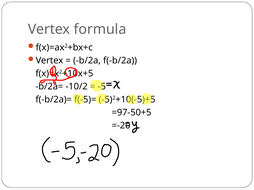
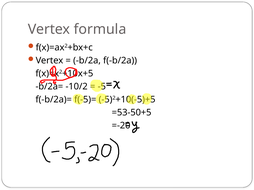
=97-50+5: =97-50+5 -> =53-50+5 (132, 113)
